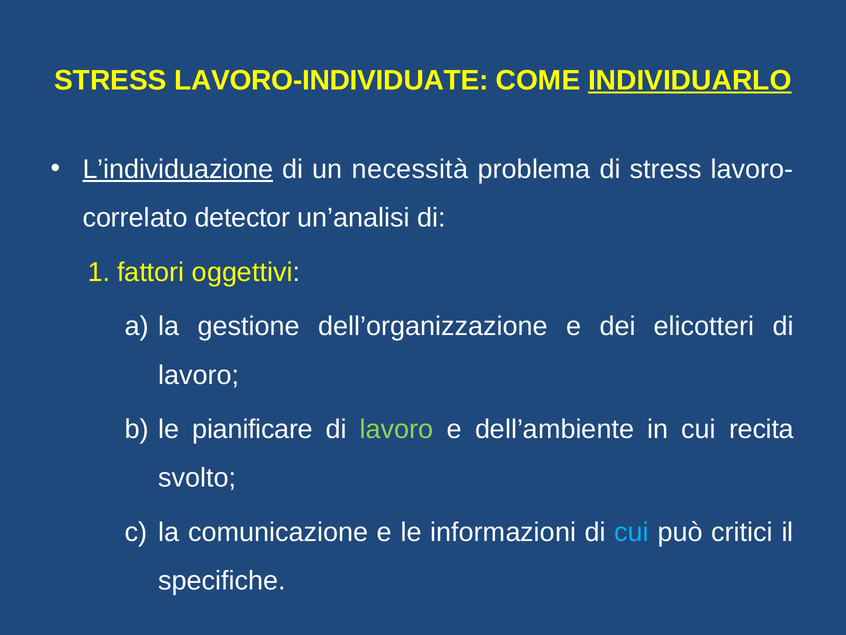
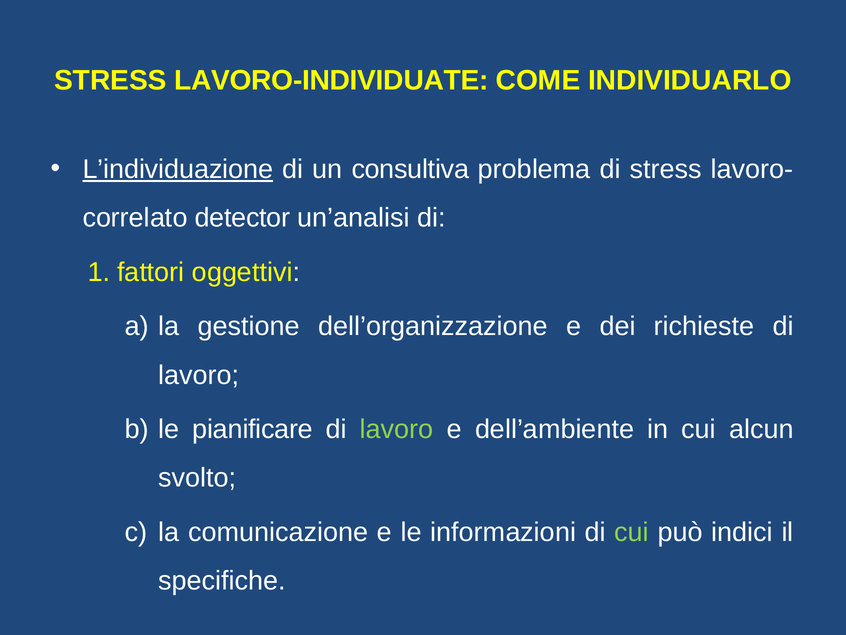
INDIVIDUARLO underline: present -> none (690, 80)
necessità: necessità -> consultiva (410, 169)
elicotteri: elicotteri -> richieste (704, 326)
recita: recita -> alcun (761, 429)
cui colour: light blue -> light green (632, 532)
critici: critici -> indici (742, 532)
